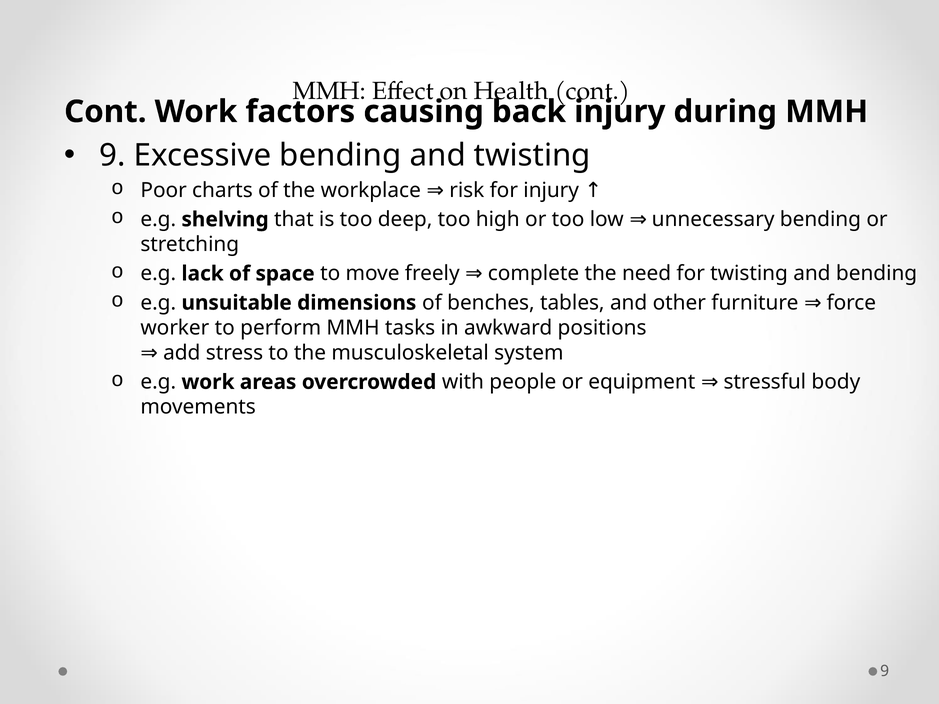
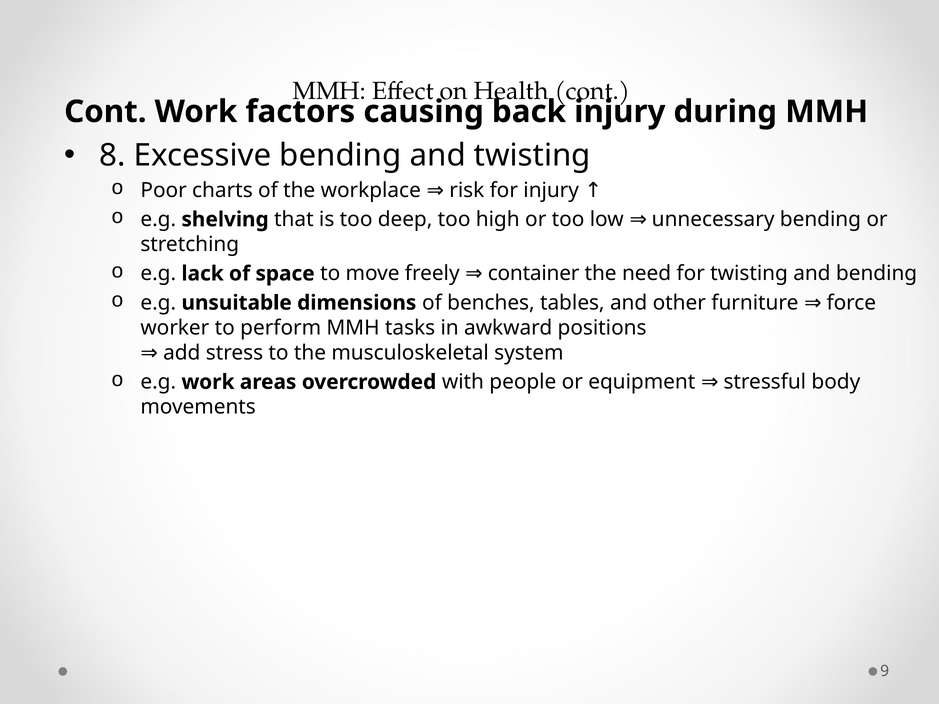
9: 9 -> 8 (113, 156)
complete: complete -> container (534, 274)
